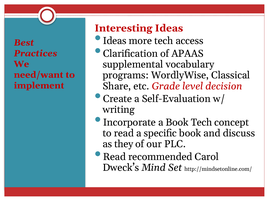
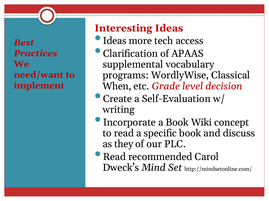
Share: Share -> When (117, 86)
Book Tech: Tech -> Wiki (201, 123)
